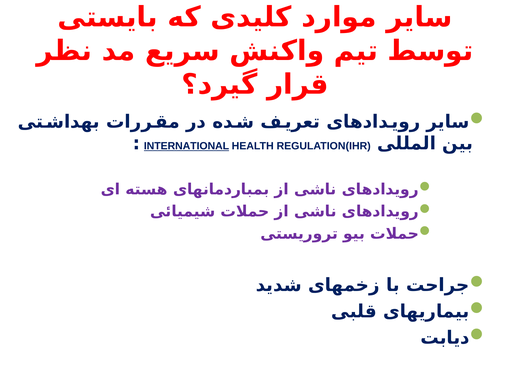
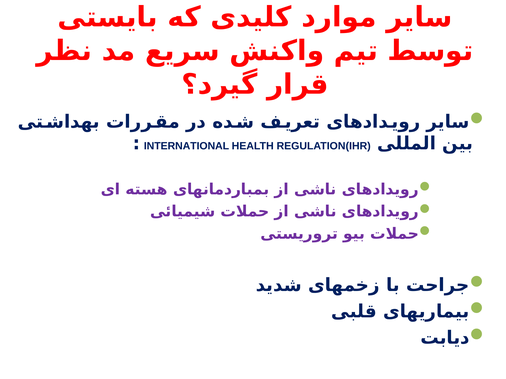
INTERNATIONAL underline: present -> none (186, 146)
